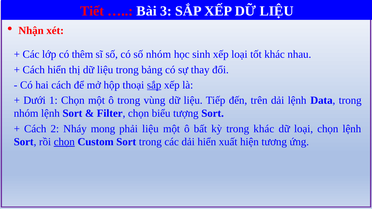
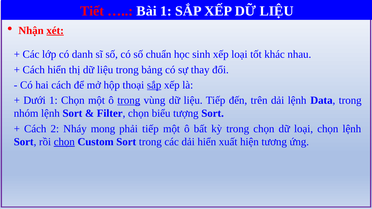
Bài 3: 3 -> 1 (166, 11)
xét underline: none -> present (55, 30)
thêm: thêm -> danh (82, 54)
số nhóm: nhóm -> chuẩn (159, 54)
trong underline: none -> present (129, 101)
phải liệu: liệu -> tiếp (150, 129)
trong khác: khác -> chọn (264, 129)
